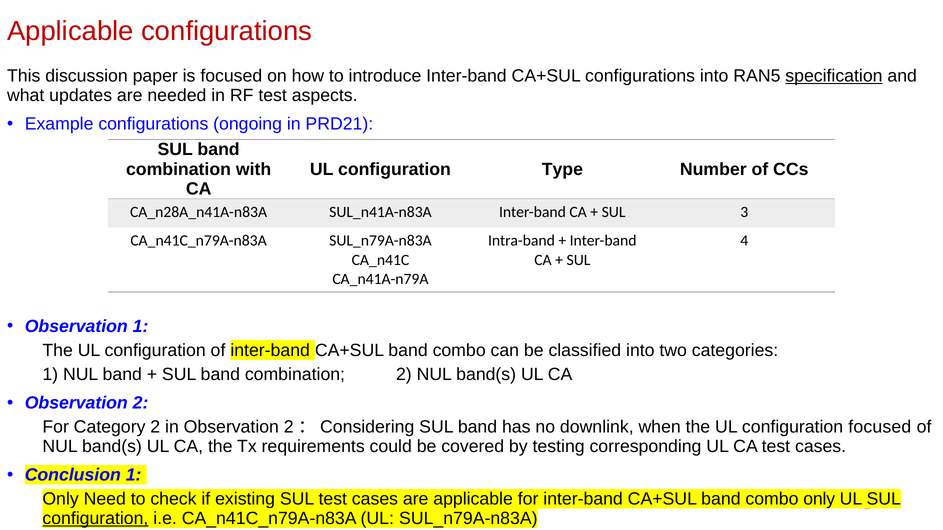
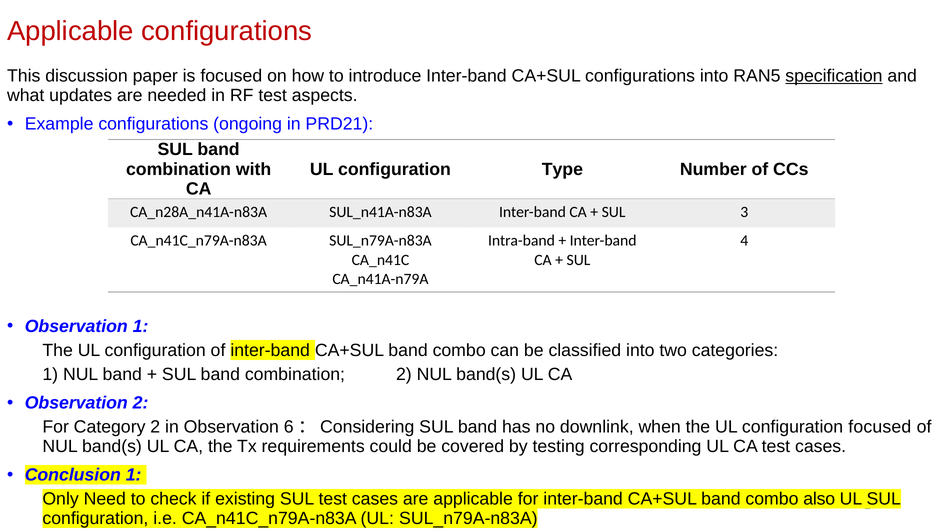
in Observation 2: 2 -> 6 (289, 427)
combo only: only -> also (819, 500)
configuration underline: present -> none (95, 519)
